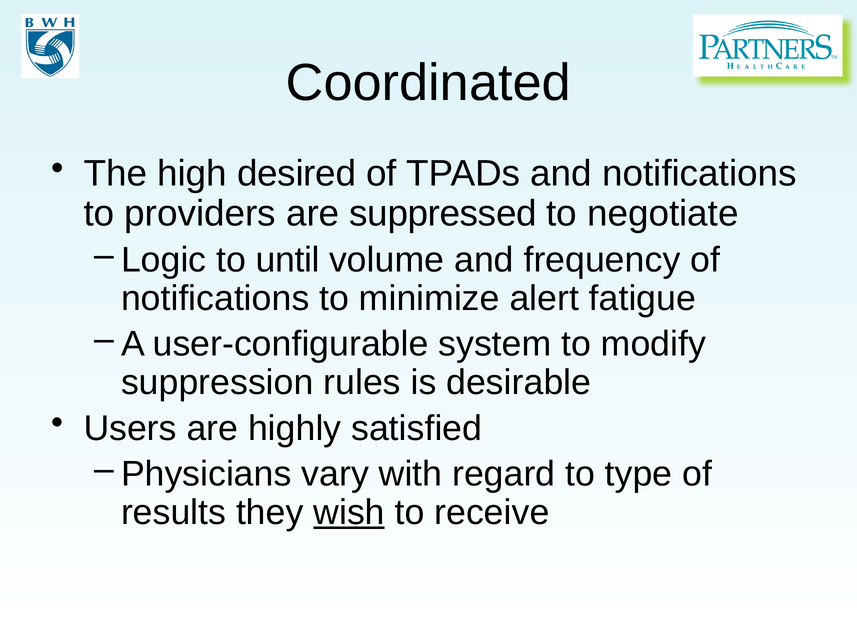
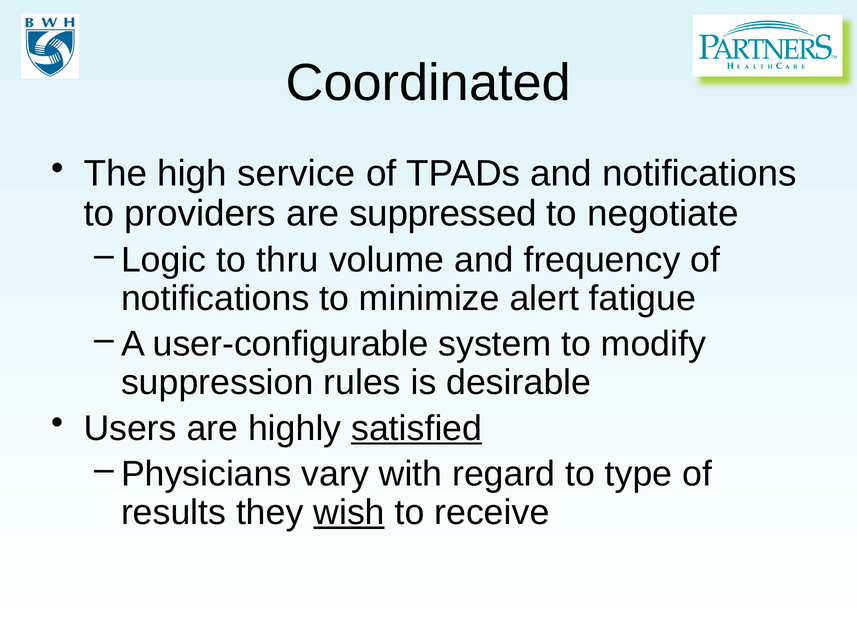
desired: desired -> service (296, 174)
until: until -> thru (287, 260)
satisfied underline: none -> present (417, 429)
